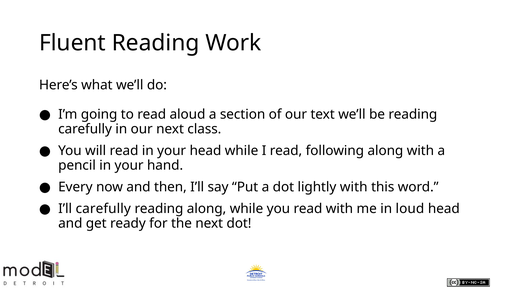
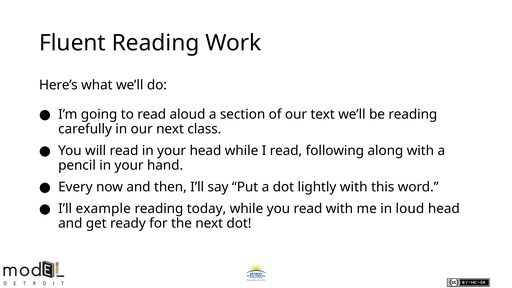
I’ll carefully: carefully -> example (103, 209)
reading along: along -> today (207, 209)
